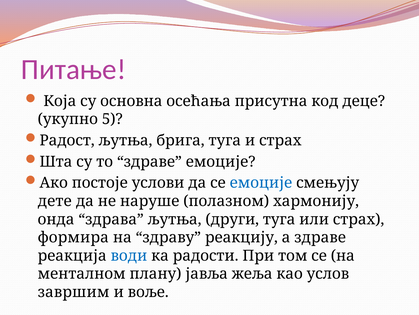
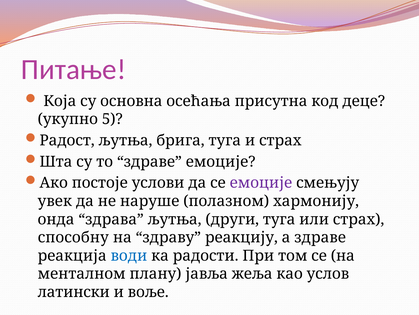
емоције colour: blue -> purple (261, 183)
дете: дете -> увек (55, 201)
формира: формира -> способну (73, 237)
завршим: завршим -> латински (74, 291)
